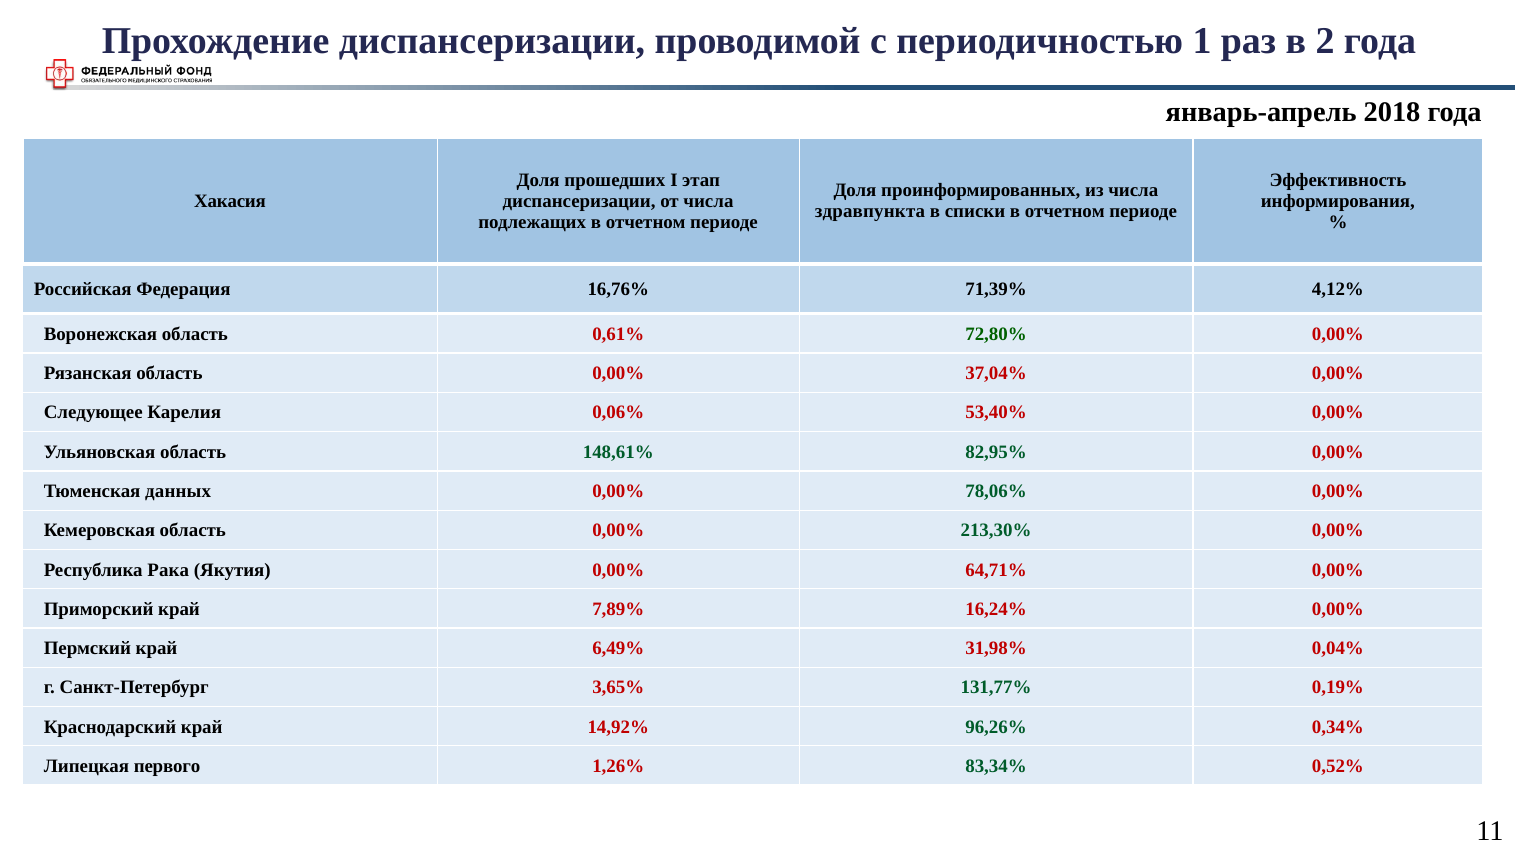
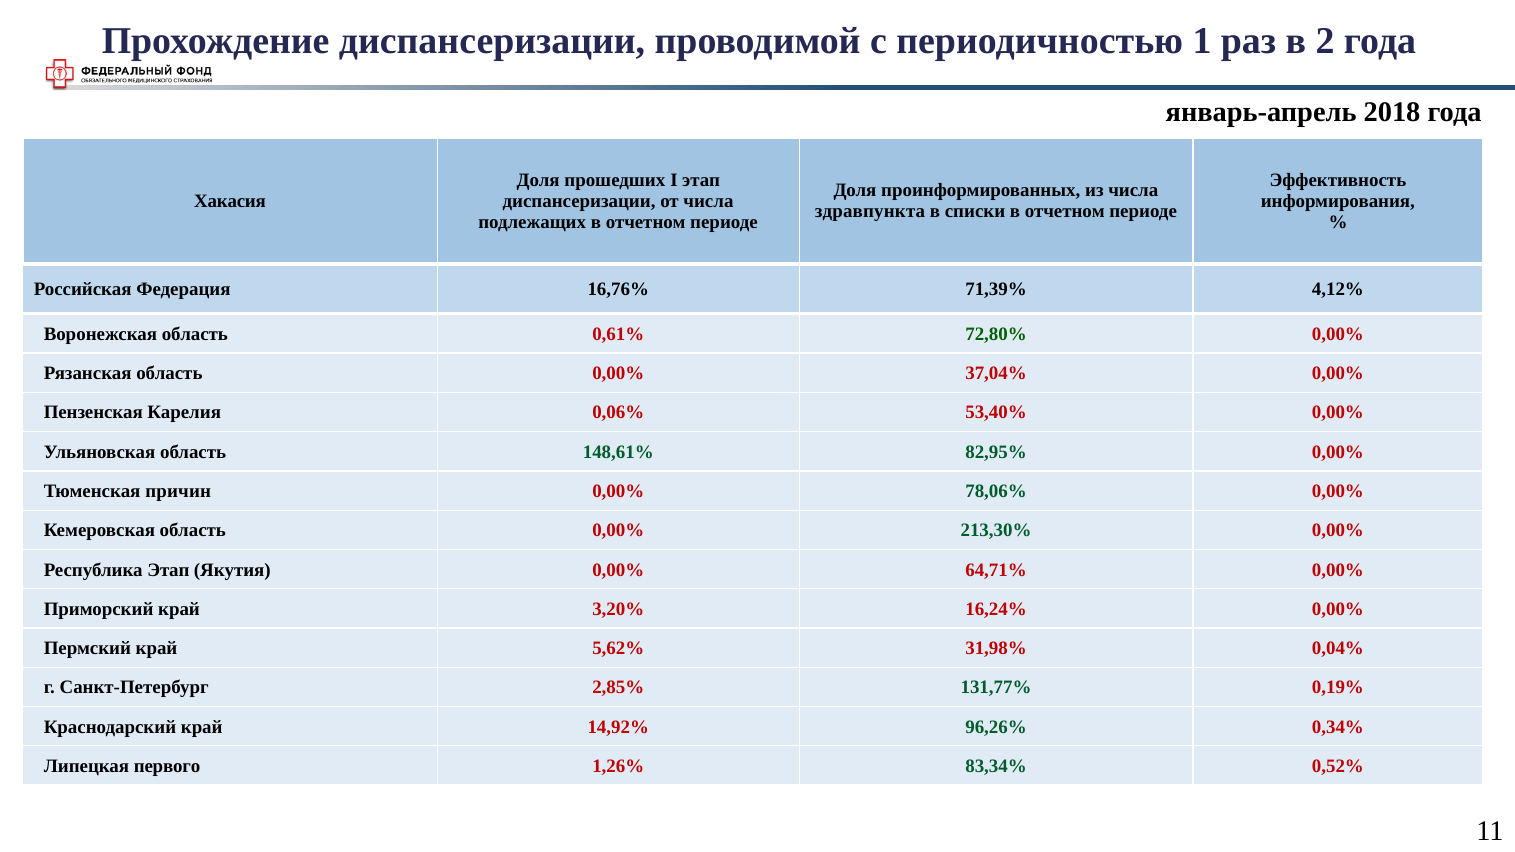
Следующее: Следующее -> Пензенская (93, 413)
данных: данных -> причин (178, 491)
Республика Рака: Рака -> Этап (168, 570)
7,89%: 7,89% -> 3,20% (618, 609)
6,49%: 6,49% -> 5,62% (618, 648)
3,65%: 3,65% -> 2,85% (618, 688)
